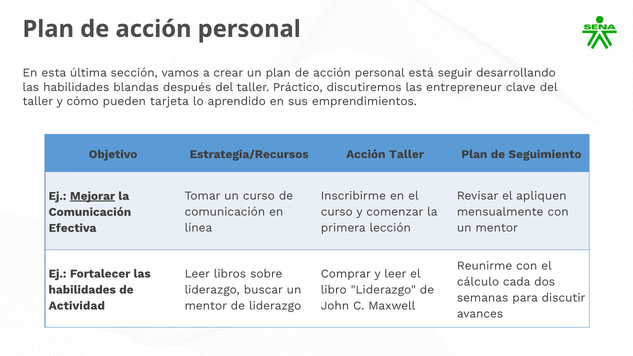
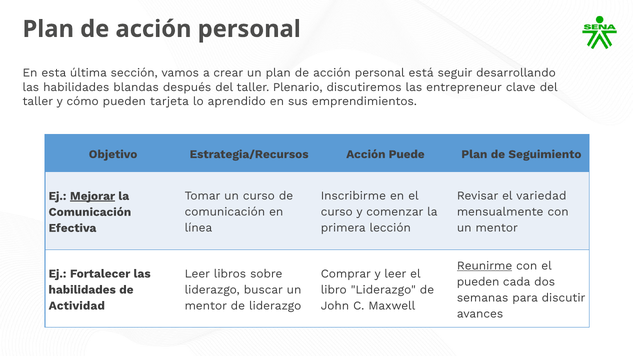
Práctico: Práctico -> Plenario (298, 87)
Acción Taller: Taller -> Puede (407, 154)
apliquen: apliquen -> variedad (541, 196)
Reunirme underline: none -> present (485, 266)
cálculo: cálculo -> pueden (478, 282)
